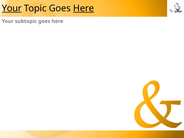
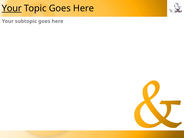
Here underline: present -> none (84, 8)
